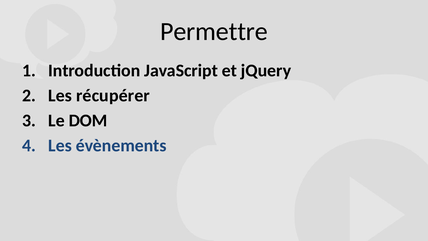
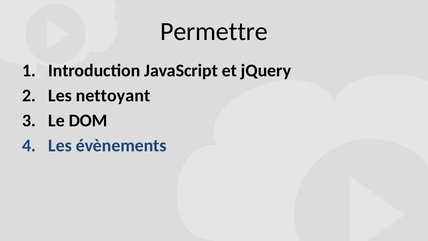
récupérer: récupérer -> nettoyant (113, 95)
